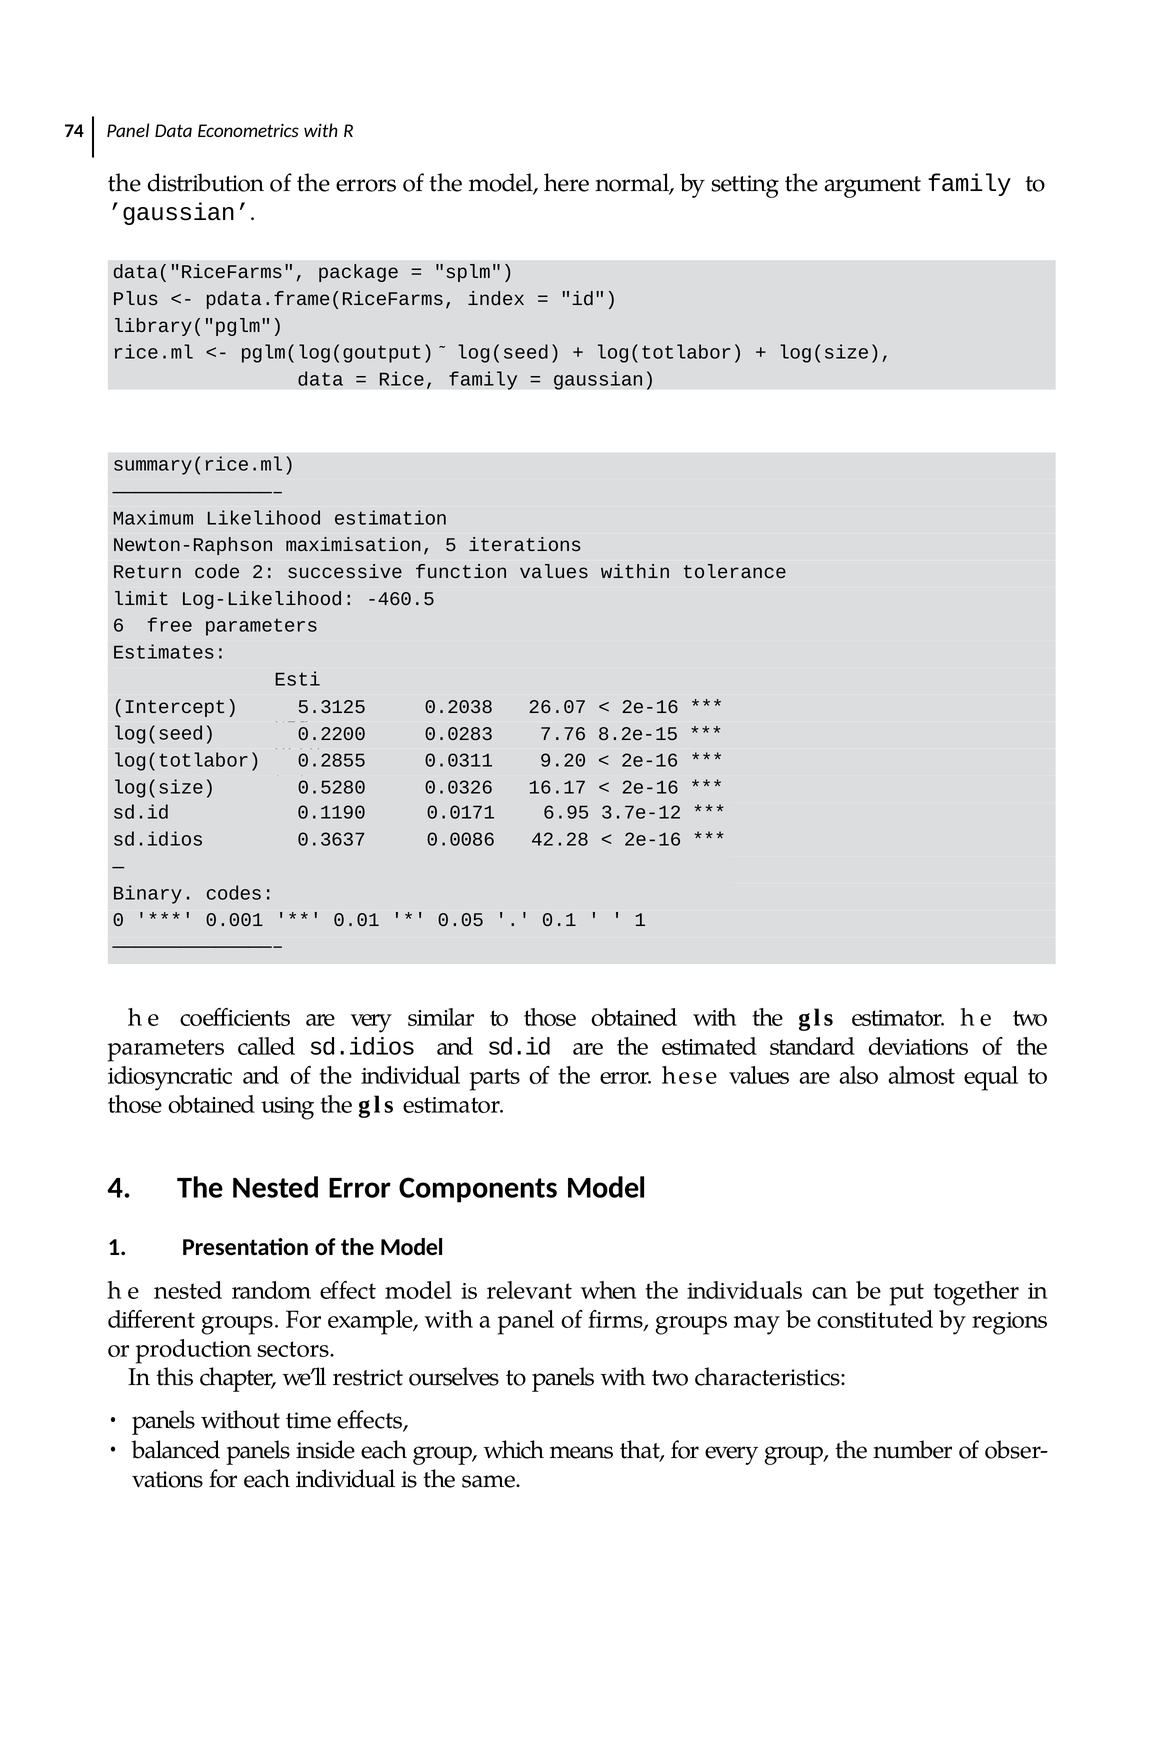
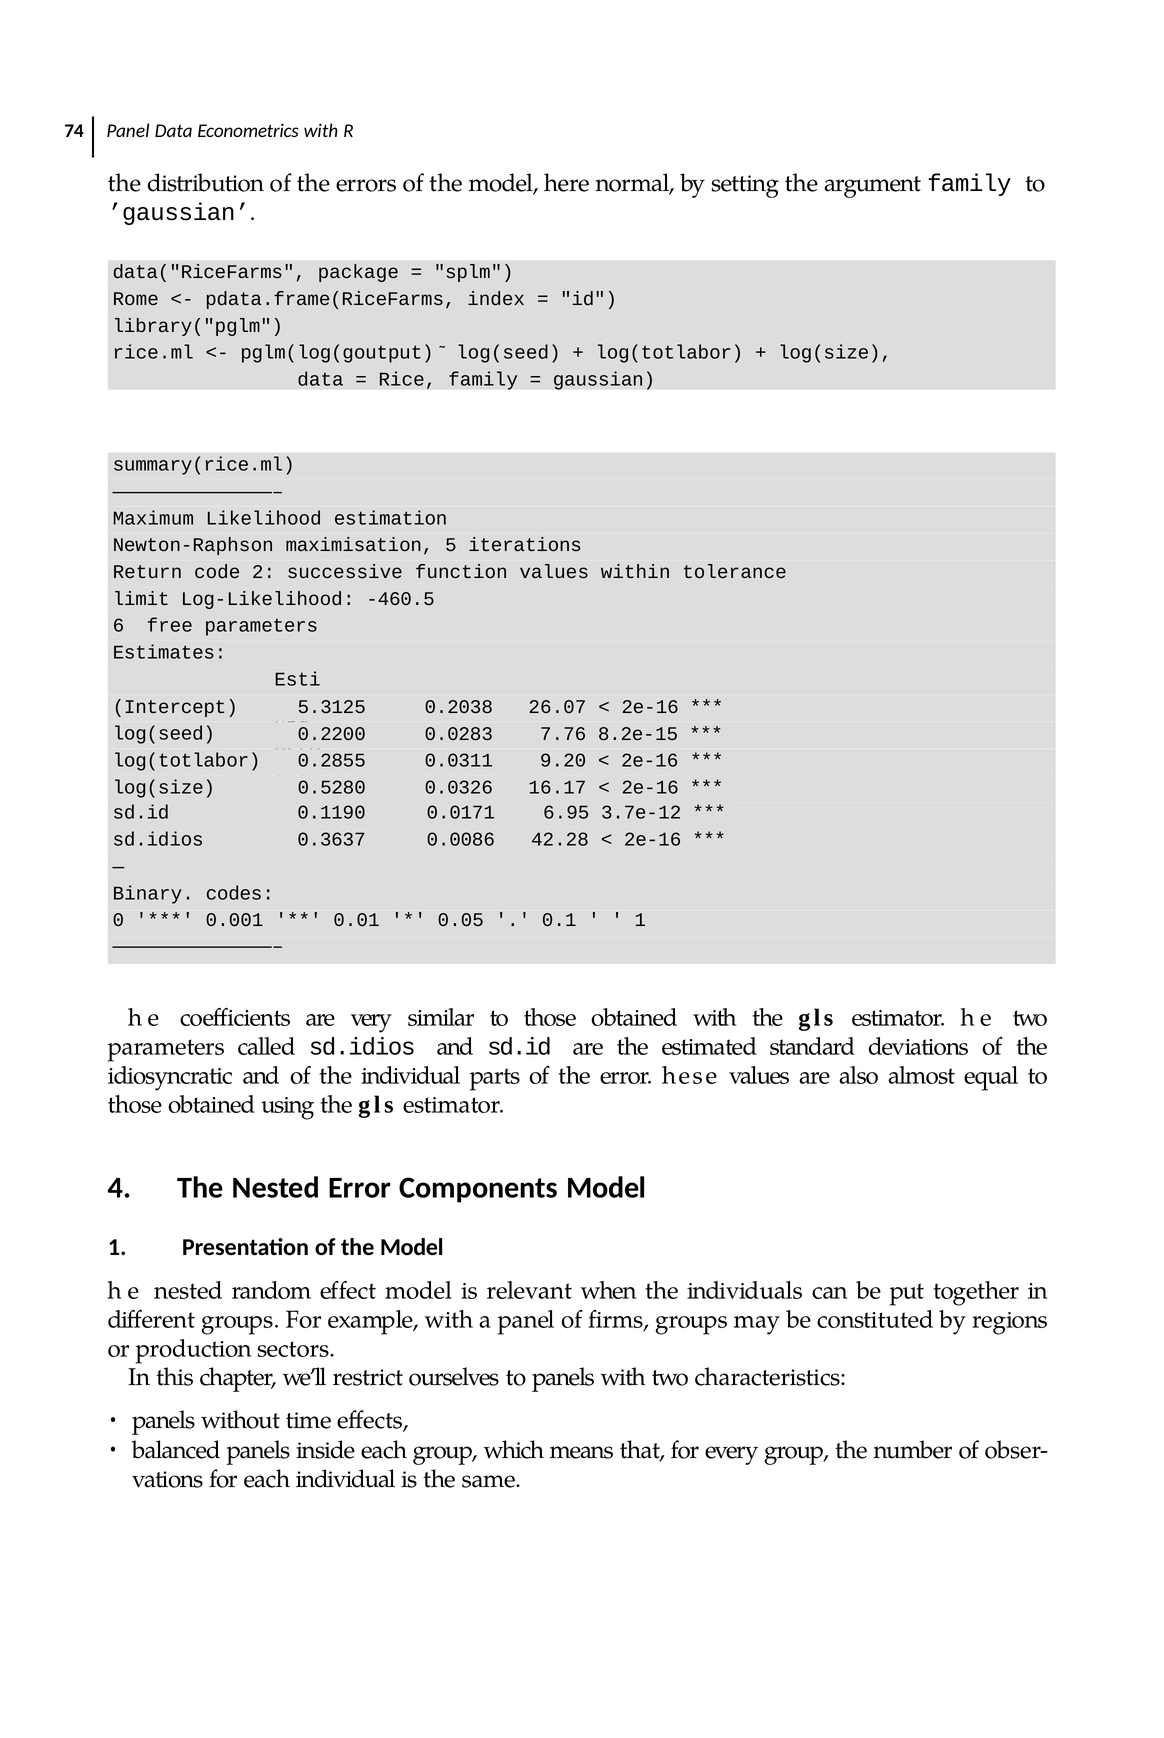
Plus: Plus -> Rome (136, 299)
